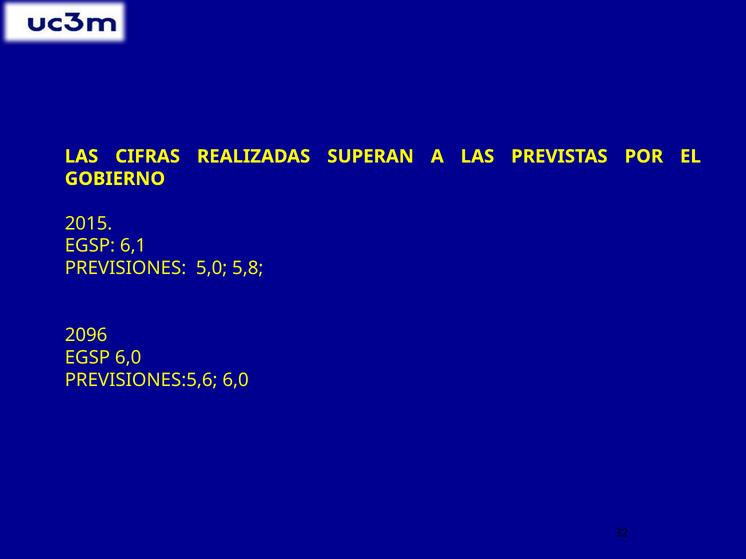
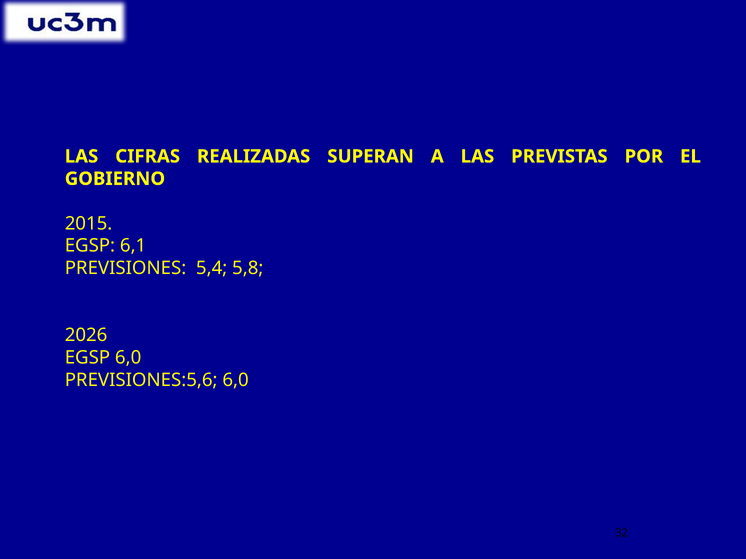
5,0: 5,0 -> 5,4 (212, 268)
2096: 2096 -> 2026 (86, 336)
